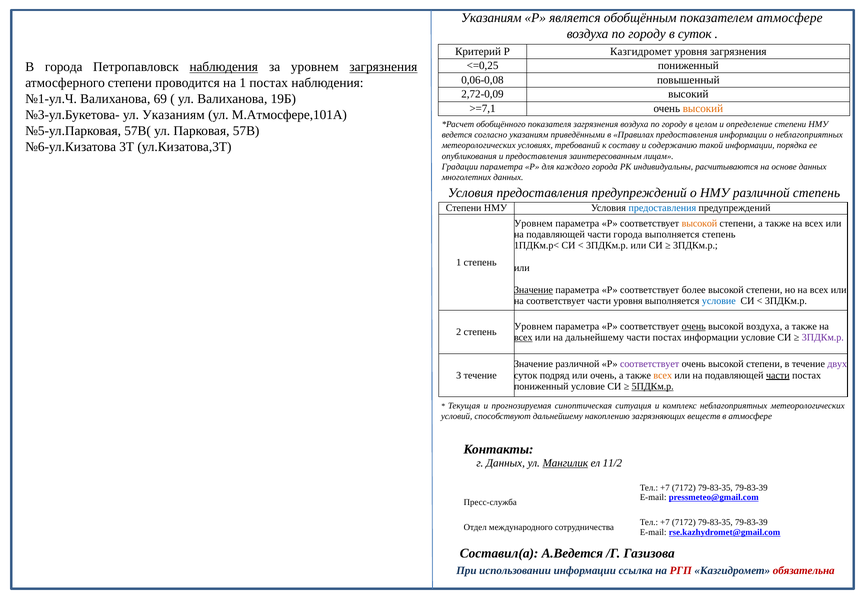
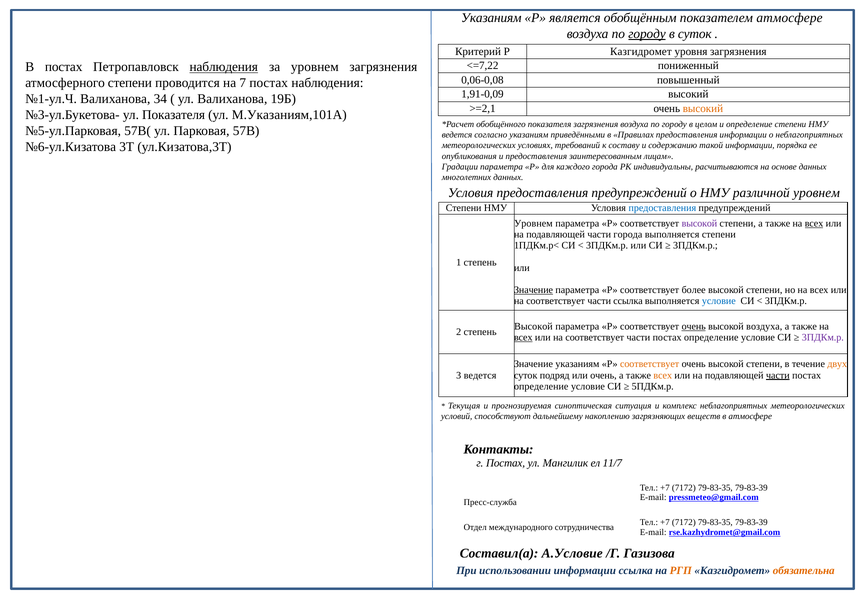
городу underline: none -> present (647, 34)
<=0,25: <=0,25 -> <=7,22 (483, 66)
В города: города -> постах (64, 67)
загрязнения underline: present -> none (383, 67)
на 1: 1 -> 7 (243, 83)
2,72-0,09: 2,72-0,09 -> 1,91-0,09 (482, 94)
69: 69 -> 34 (160, 99)
>=7,1: >=7,1 -> >=2,1 (482, 109)
ул Указаниям: Указаниям -> Показателя (174, 115)
М.Атмосфере,101А: М.Атмосфере,101А -> М.Указаниям,101А (289, 115)
различной степень: степень -> уровнем (816, 193)
высокой colour: orange -> purple (699, 223)
всех underline: none -> present (814, 223)
выполняется степень: степень -> степени (719, 235)
части уровня: уровня -> ссылка (628, 301)
Уровнем: Уровнем -> Высокой (533, 326)
дальнейшему: дальнейшему -> соответствует (595, 337)
информации: информации -> определение (711, 337)
Значение различной: различной -> указаниям (577, 364)
соответствует colour: purple -> orange (650, 364)
двух colour: purple -> orange (837, 364)
3 течение: течение -> ведется (480, 375)
пониженный: пониженный -> определение (541, 386)
5ПДКм.р underline: present -> none (653, 386)
г Данных: Данных -> Постах (506, 463)
Мангилик underline: present -> none (565, 463)
11/2: 11/2 -> 11/7 (612, 463)
А.Ведется: А.Ведется -> А.Условие (572, 553)
РГП colour: red -> orange (681, 570)
обязательна colour: red -> orange (804, 570)
